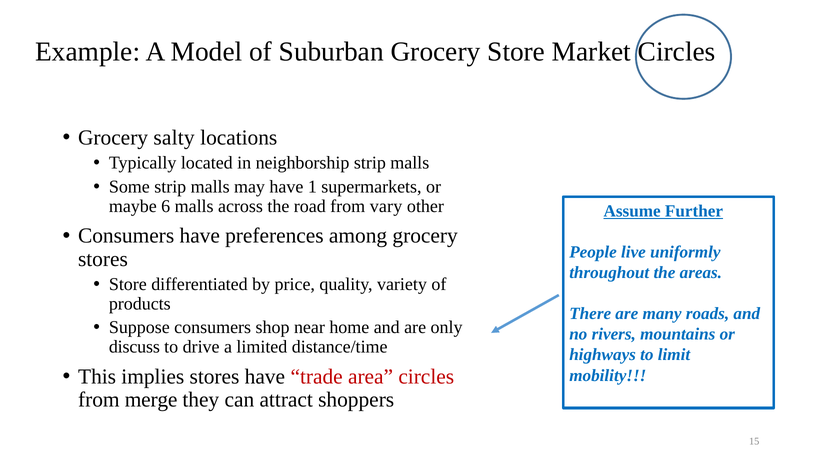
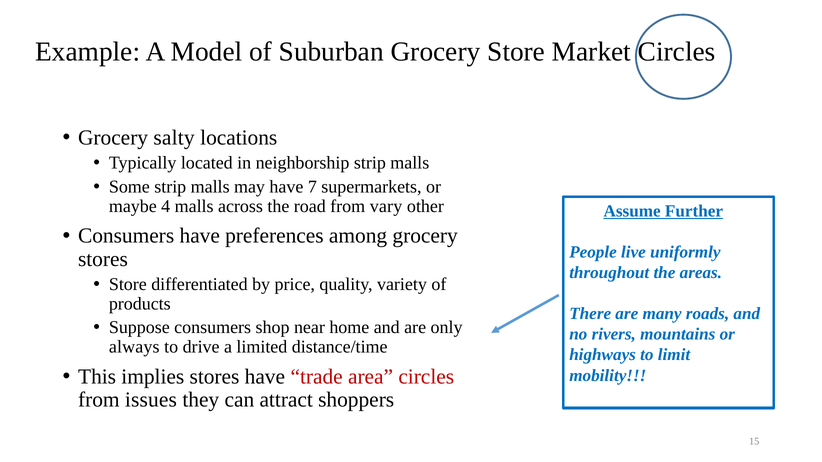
1: 1 -> 7 (312, 187)
6: 6 -> 4 (166, 206)
discuss: discuss -> always (134, 347)
merge: merge -> issues (151, 400)
